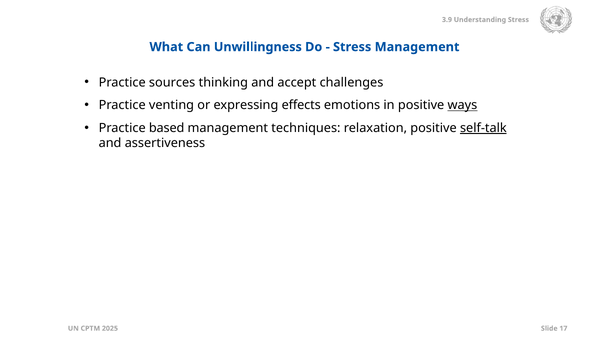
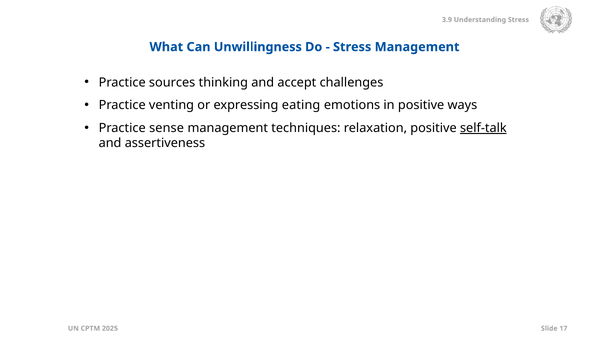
effects: effects -> eating (301, 105)
ways underline: present -> none (462, 105)
based: based -> sense (167, 128)
